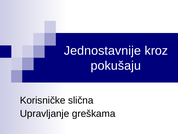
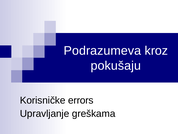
Jednostavnije: Jednostavnije -> Podrazumeva (102, 51)
slična: slična -> errors (81, 100)
